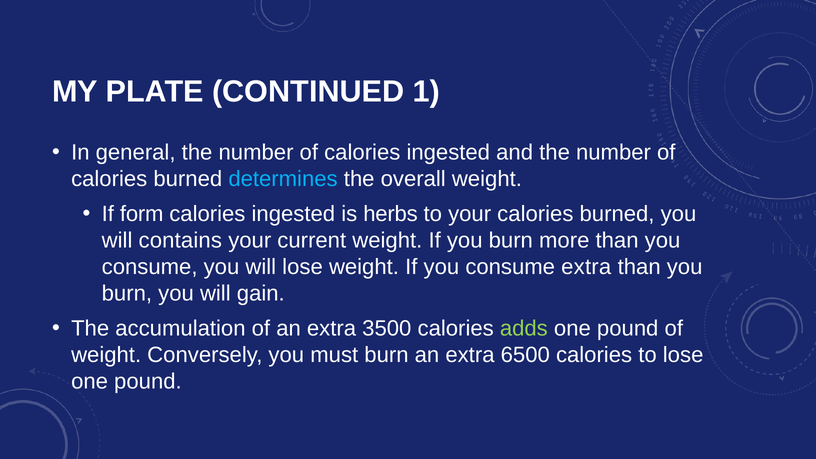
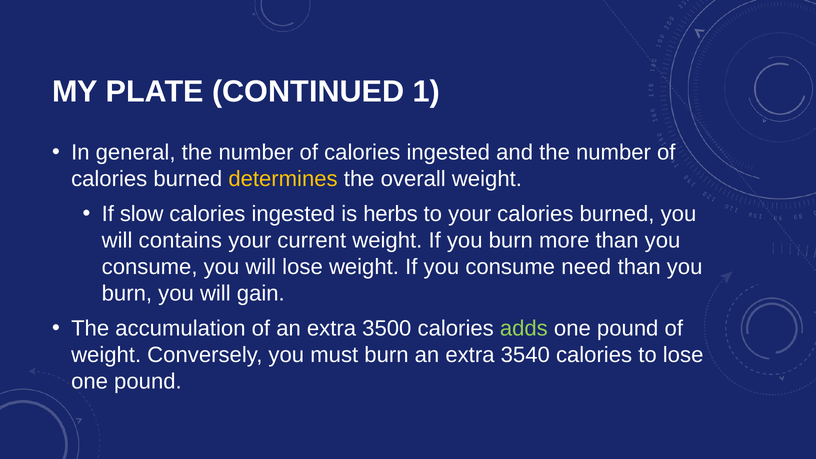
determines colour: light blue -> yellow (283, 179)
form: form -> slow (142, 214)
consume extra: extra -> need (586, 267)
6500: 6500 -> 3540 (525, 355)
